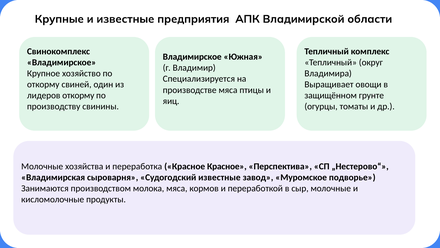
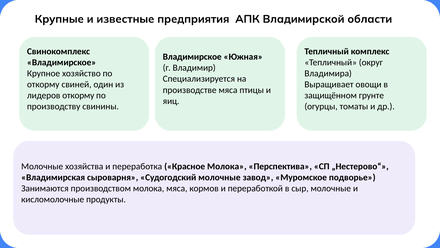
Красное Красное: Красное -> Молока (227, 166)
Судогодский известные: известные -> молочные (219, 177)
